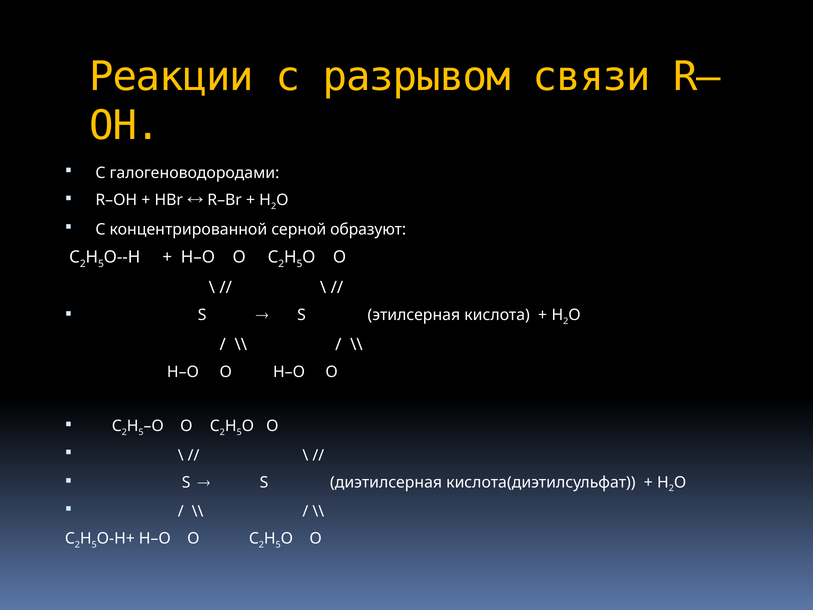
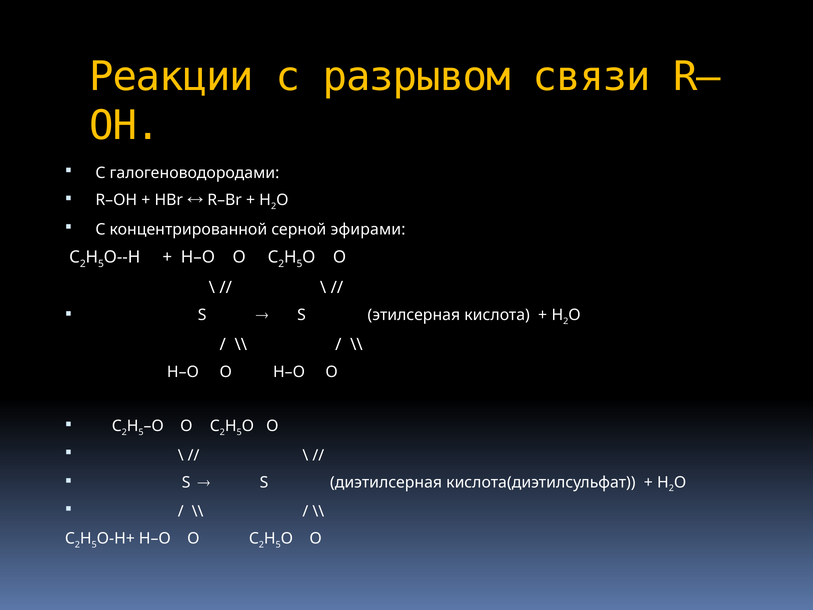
образуют: образуют -> эфирами (368, 229)
